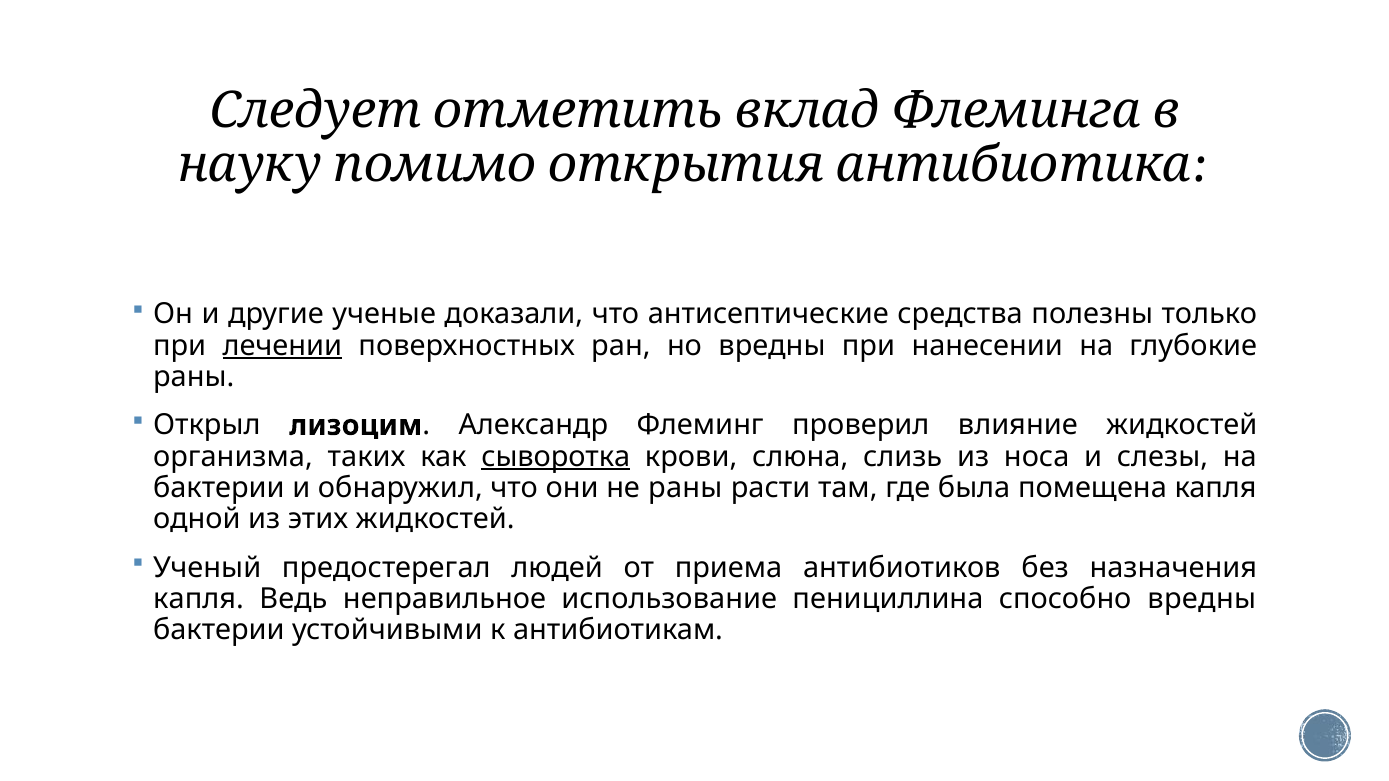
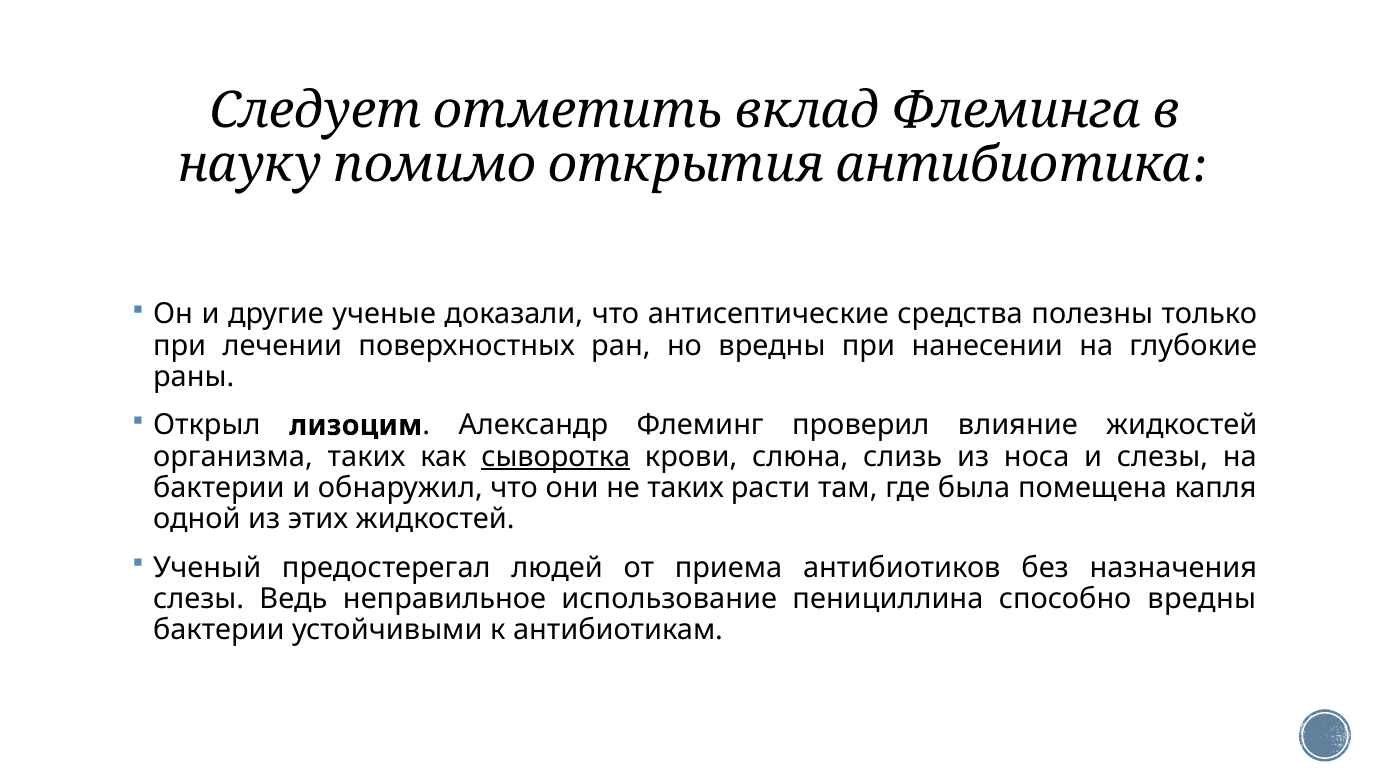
лечении underline: present -> none (282, 346)
не раны: раны -> таких (686, 488)
капля: капля -> слезы (199, 599)
